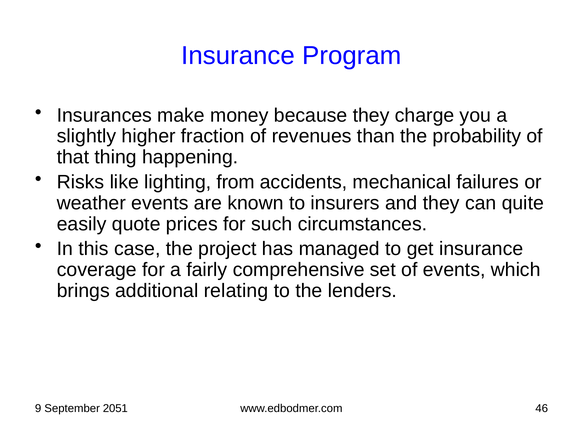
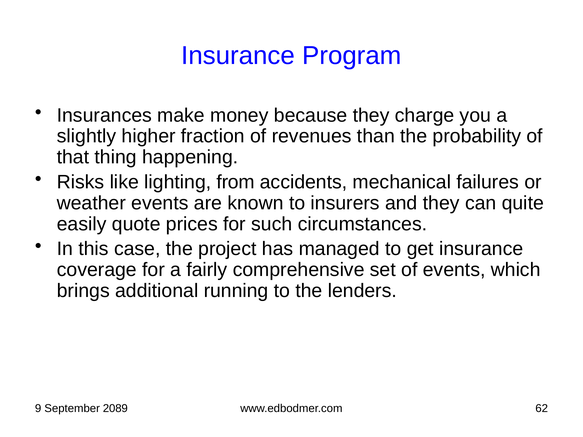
relating: relating -> running (236, 291)
2051: 2051 -> 2089 (115, 409)
46: 46 -> 62 (542, 409)
